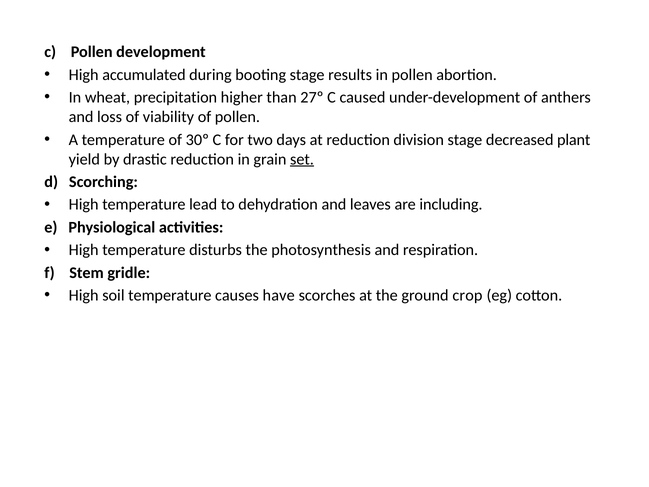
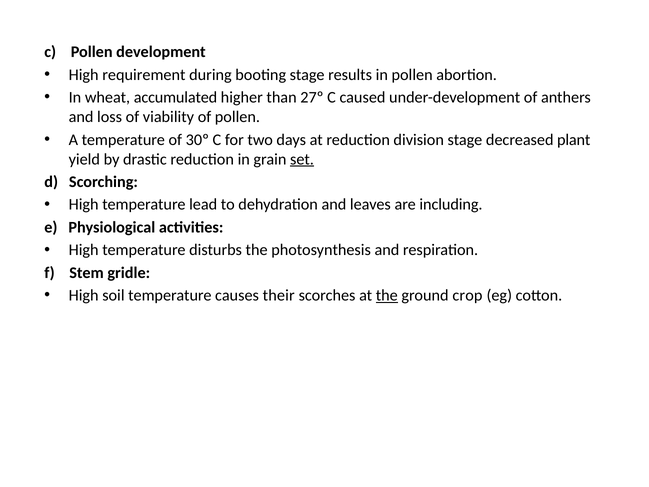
accumulated: accumulated -> requirement (144, 75)
precipitation: precipitation -> accumulated (176, 97)
have: have -> their (279, 295)
the underline: none -> present (387, 295)
